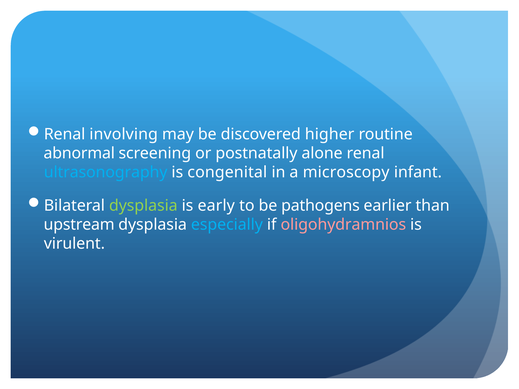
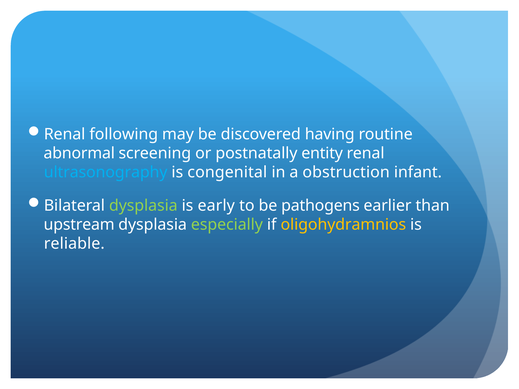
involving: involving -> following (124, 134)
higher: higher -> having (330, 134)
alone: alone -> entity (322, 153)
microscopy: microscopy -> obstruction (346, 172)
especially colour: light blue -> light green (227, 225)
oligohydramnios colour: pink -> yellow (343, 225)
virulent: virulent -> reliable (74, 244)
